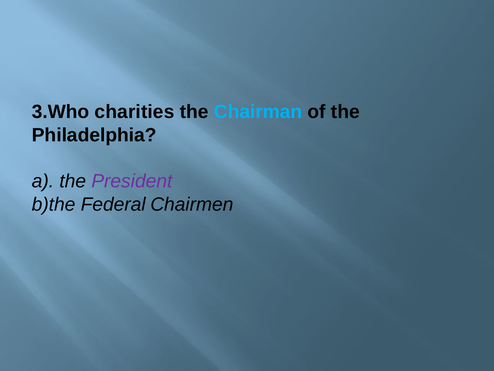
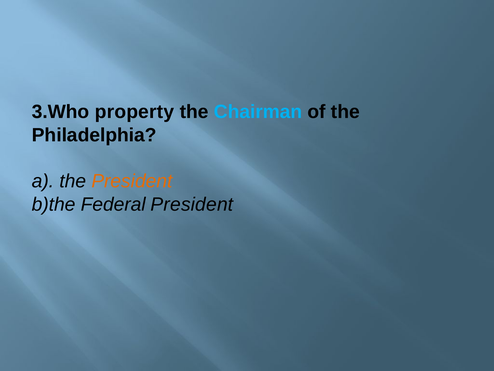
charities: charities -> property (134, 112)
President colour: purple -> orange (132, 181)
Federal Chairmen: Chairmen -> President (192, 204)
